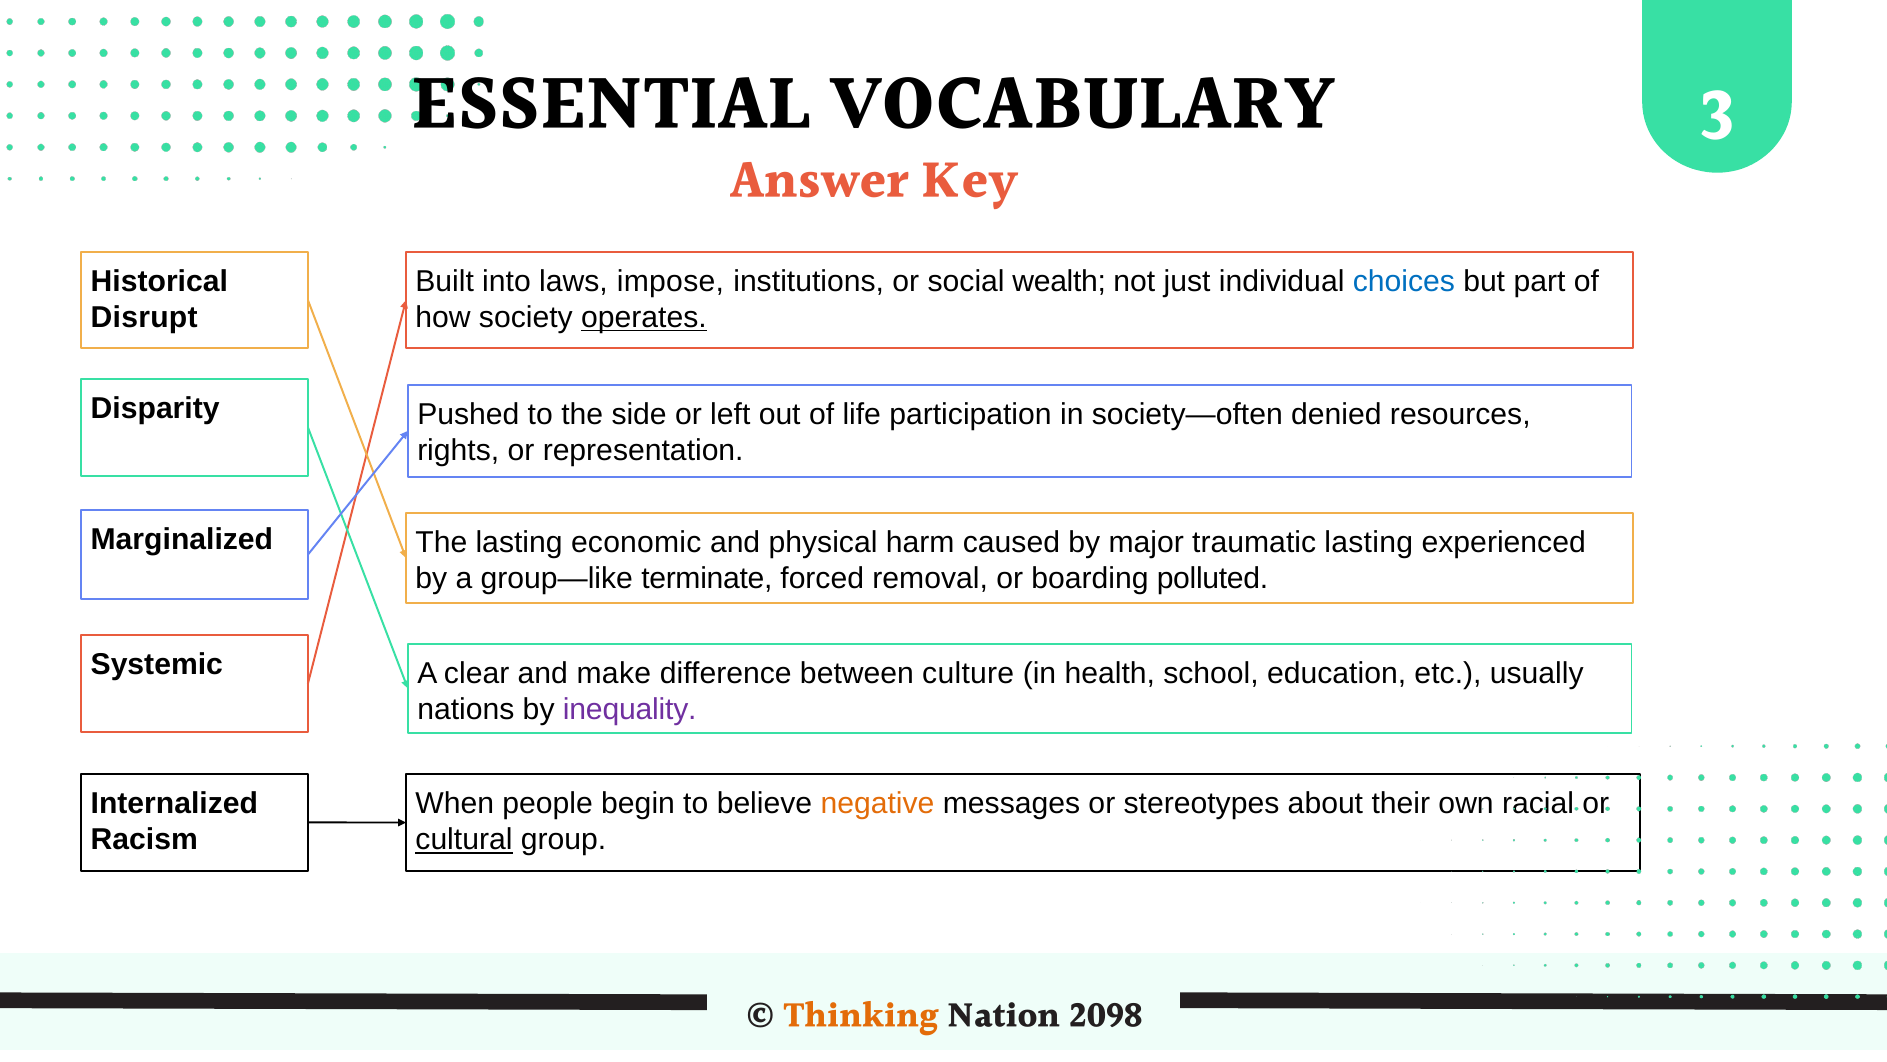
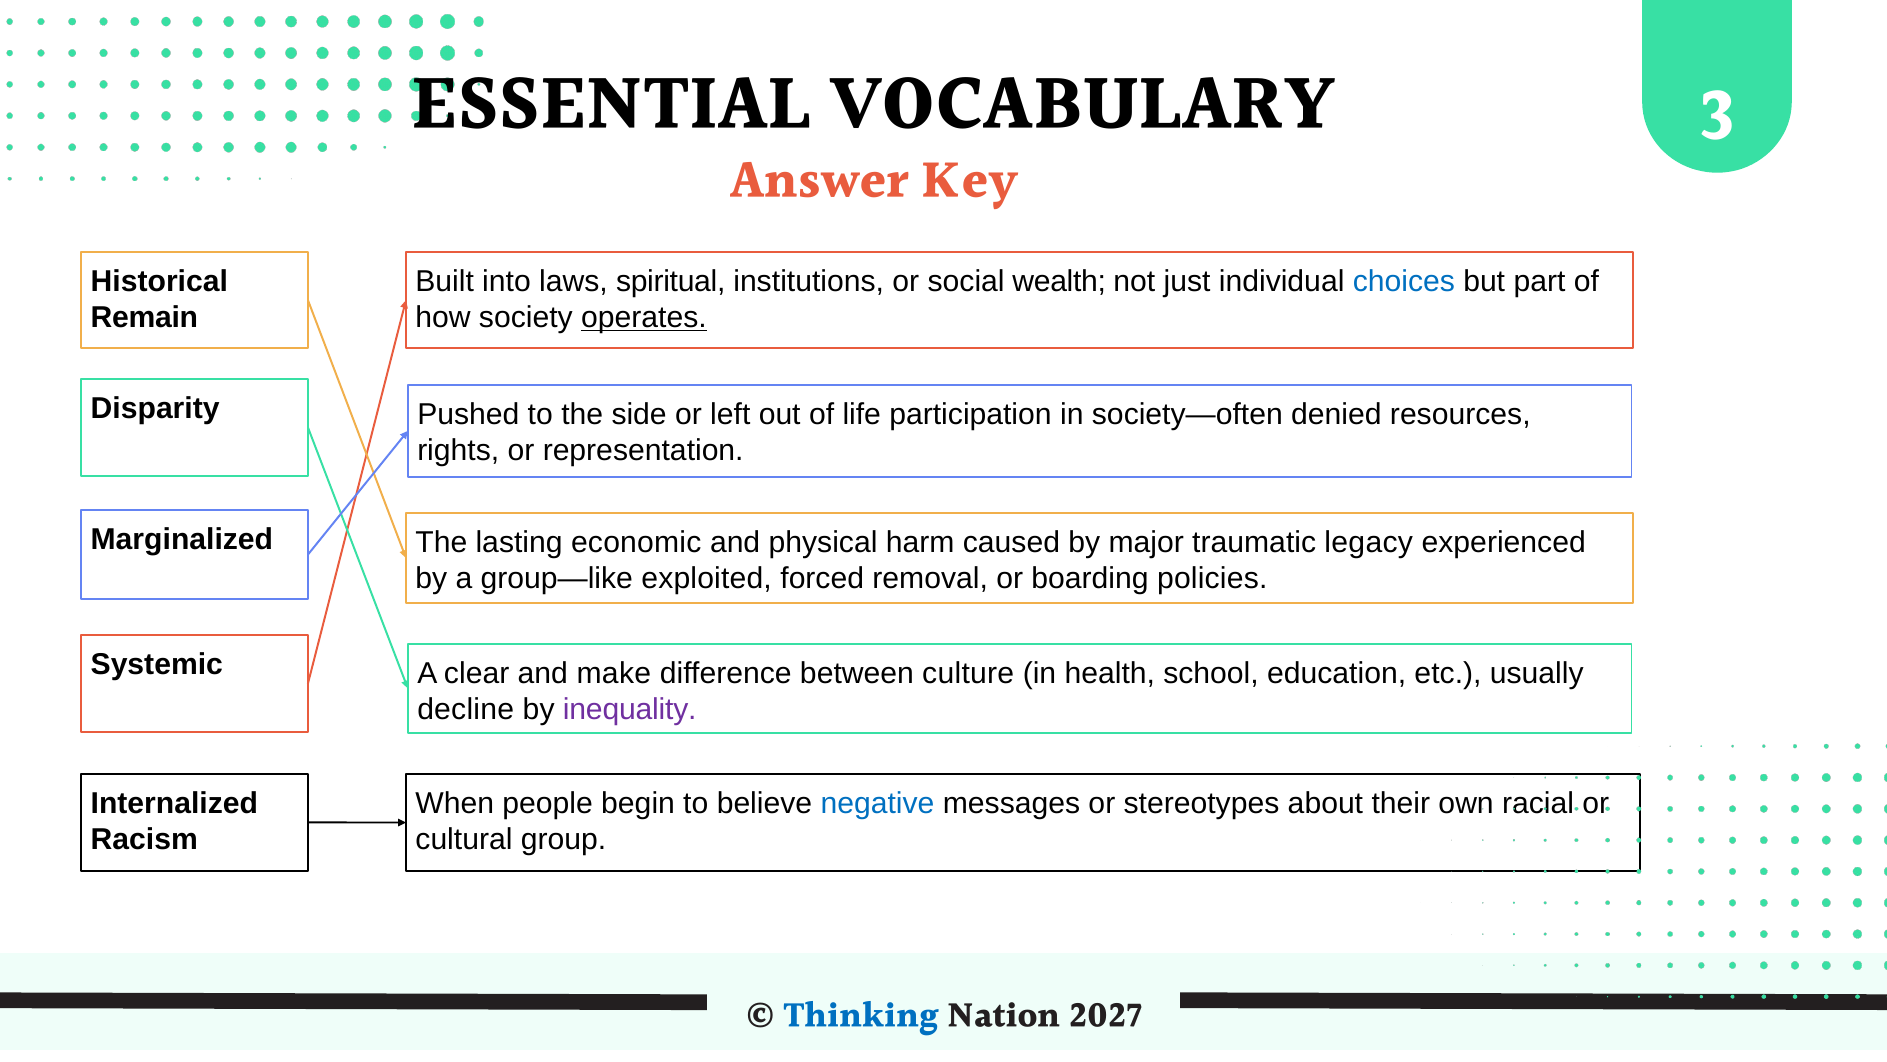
impose: impose -> spiritual (671, 281)
Disrupt: Disrupt -> Remain (144, 317)
traumatic lasting: lasting -> legacy (1369, 543)
terminate: terminate -> exploited (707, 579)
polluted: polluted -> policies (1212, 579)
nations: nations -> decline (466, 709)
negative colour: orange -> blue (878, 803)
cultural underline: present -> none (464, 839)
Thinking colour: orange -> blue (861, 1016)
2098: 2098 -> 2027 (1106, 1016)
